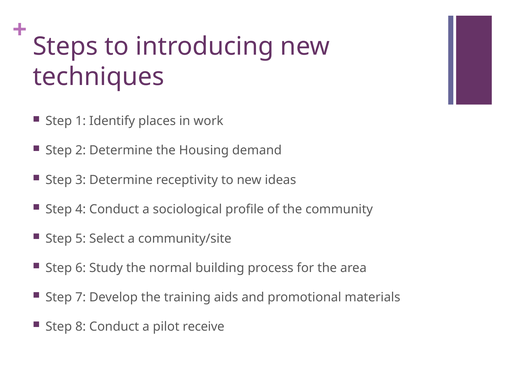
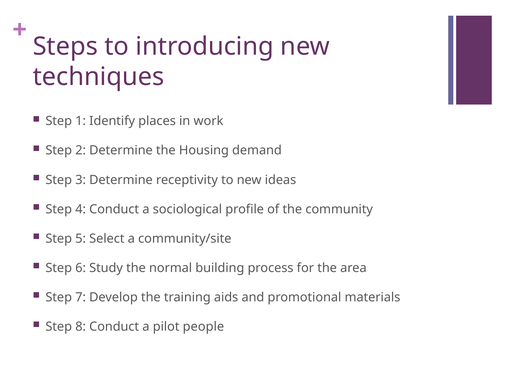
receive: receive -> people (203, 327)
